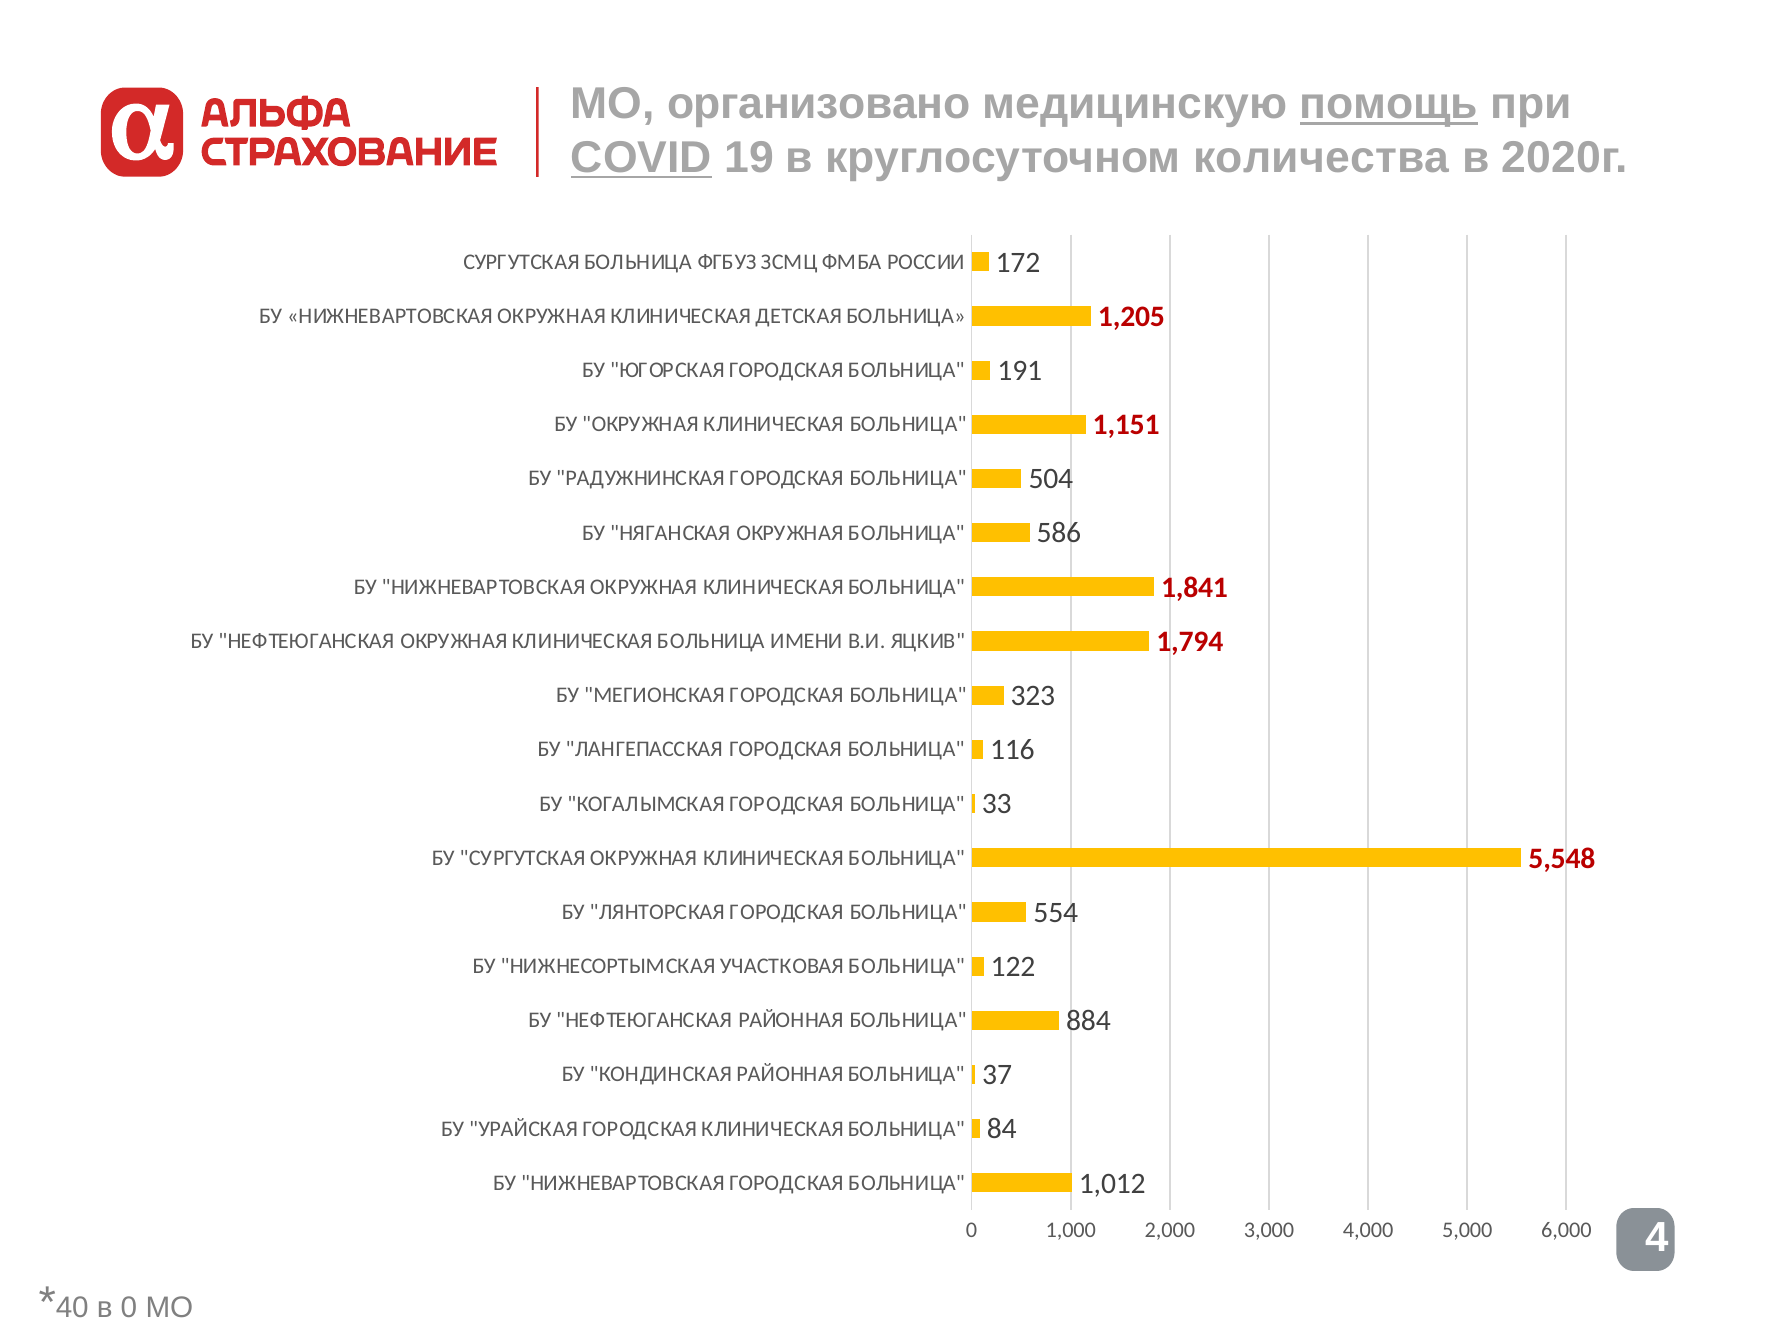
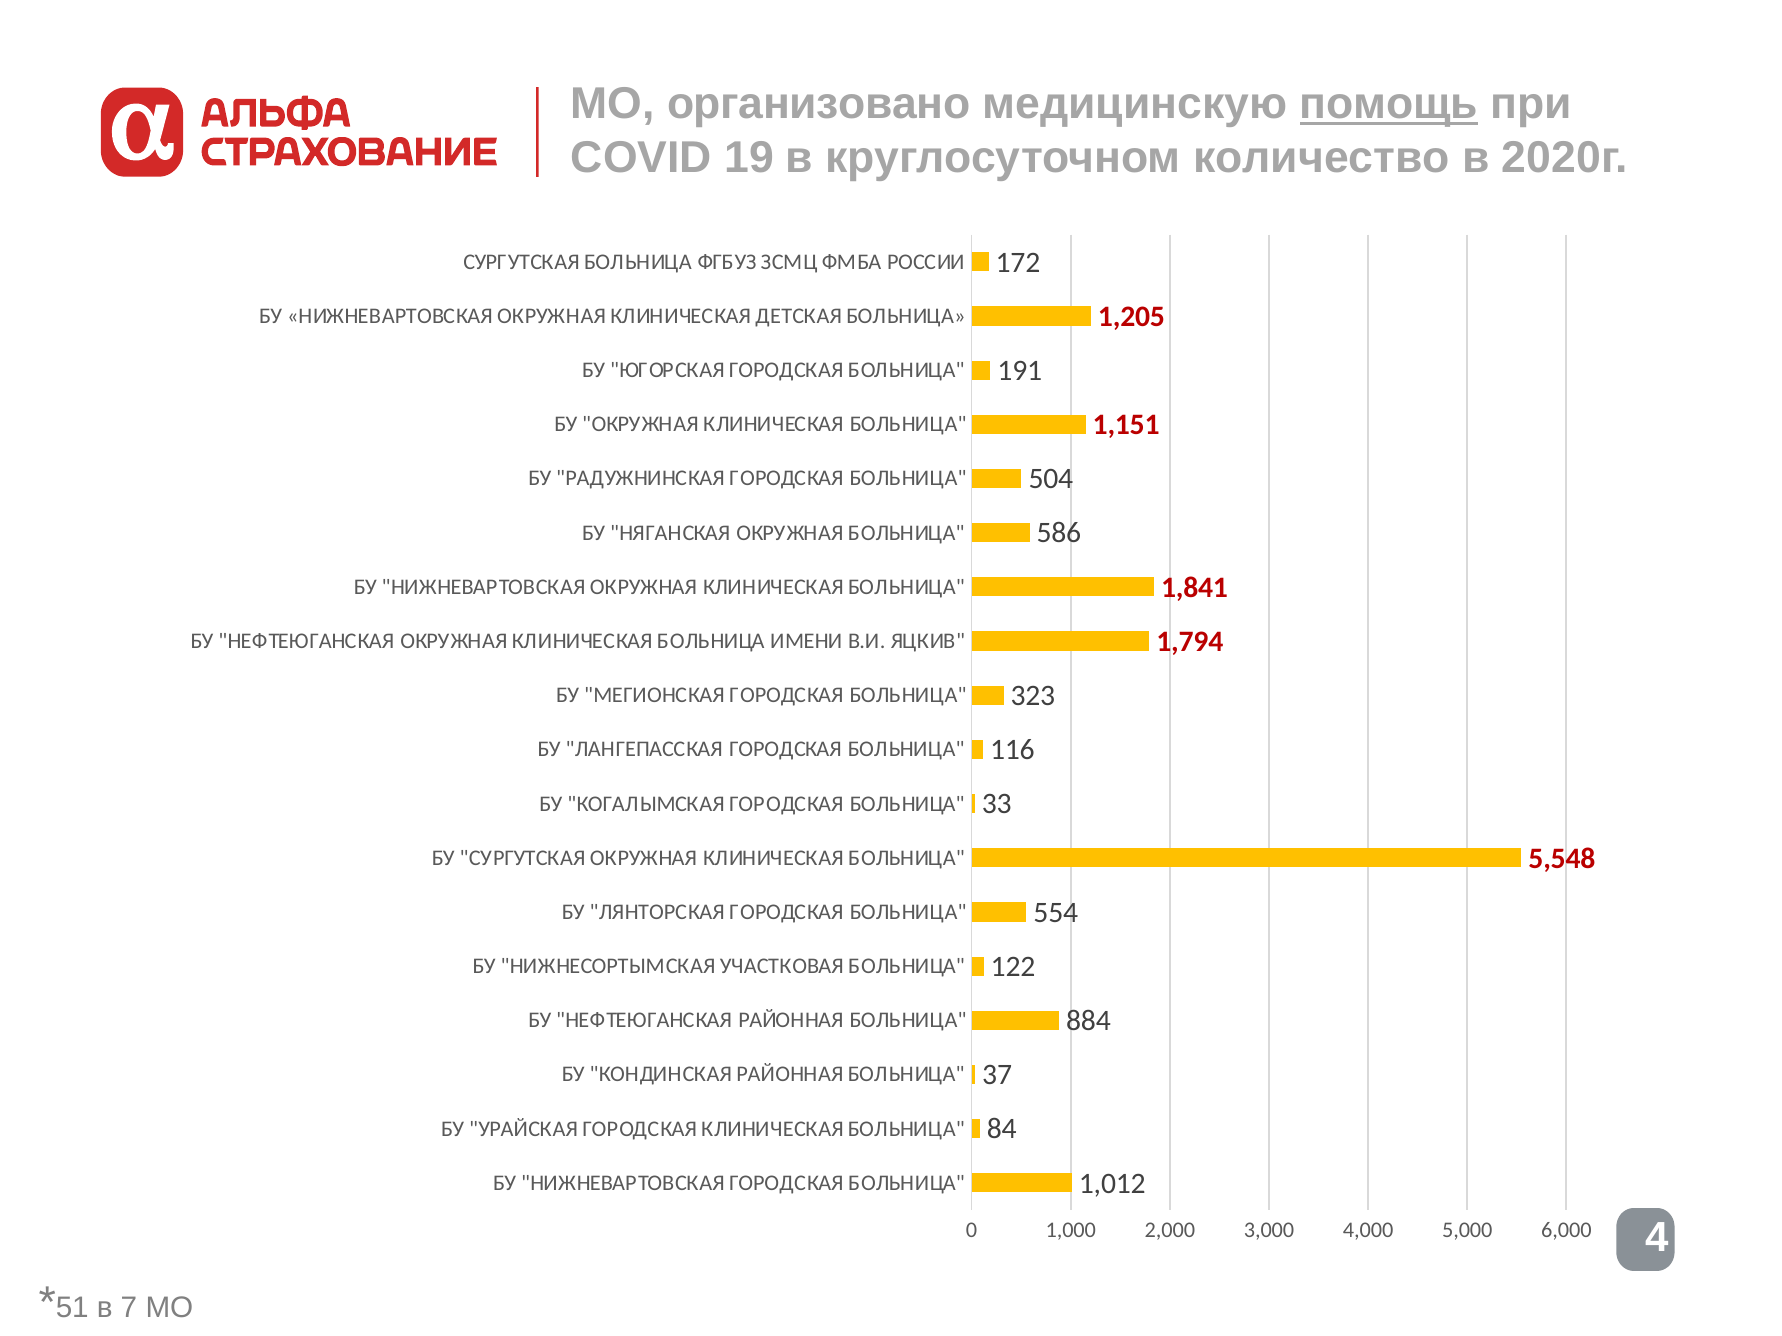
COVID underline: present -> none (641, 158)
количества: количества -> количество (1322, 158)
40: 40 -> 51 (72, 1308)
в 0: 0 -> 7 (129, 1308)
